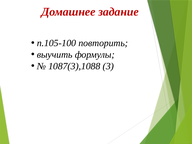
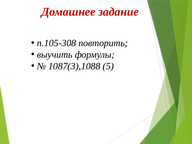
п.105-100: п.105-100 -> п.105-308 (56, 43)
3: 3 -> 5 (108, 66)
